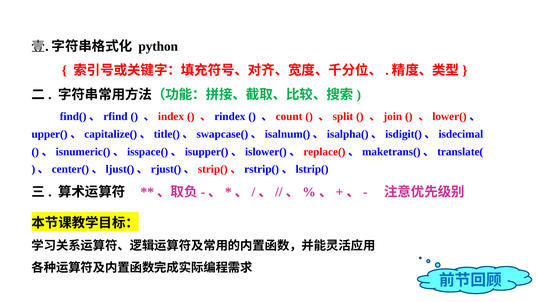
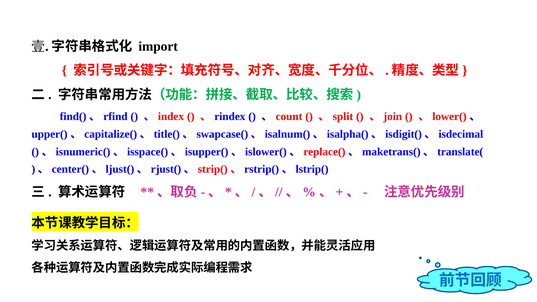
python: python -> import (158, 46)
